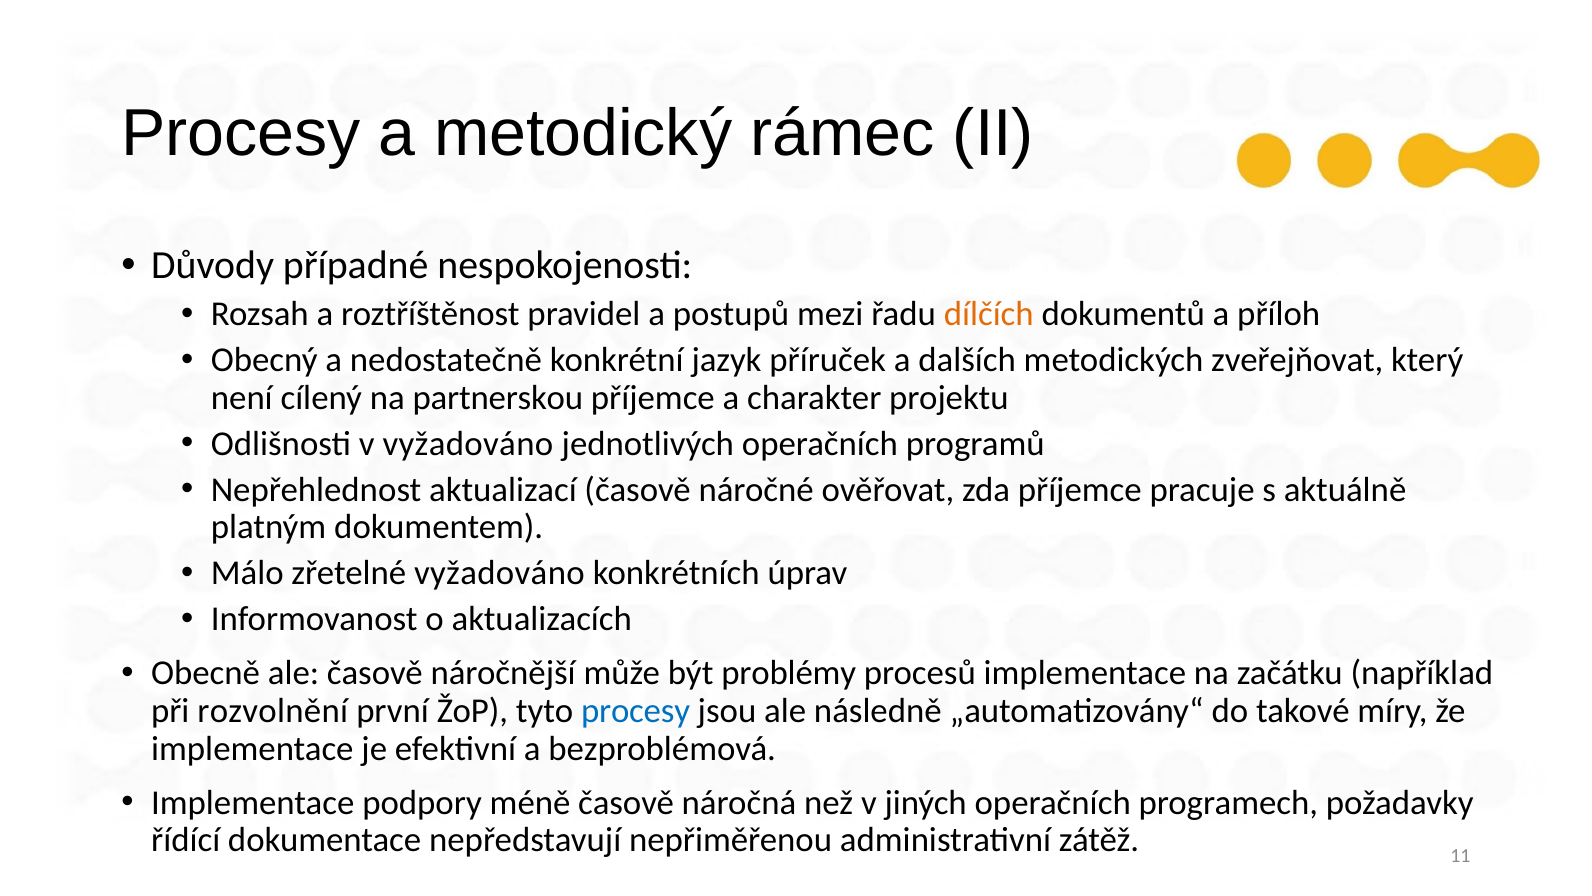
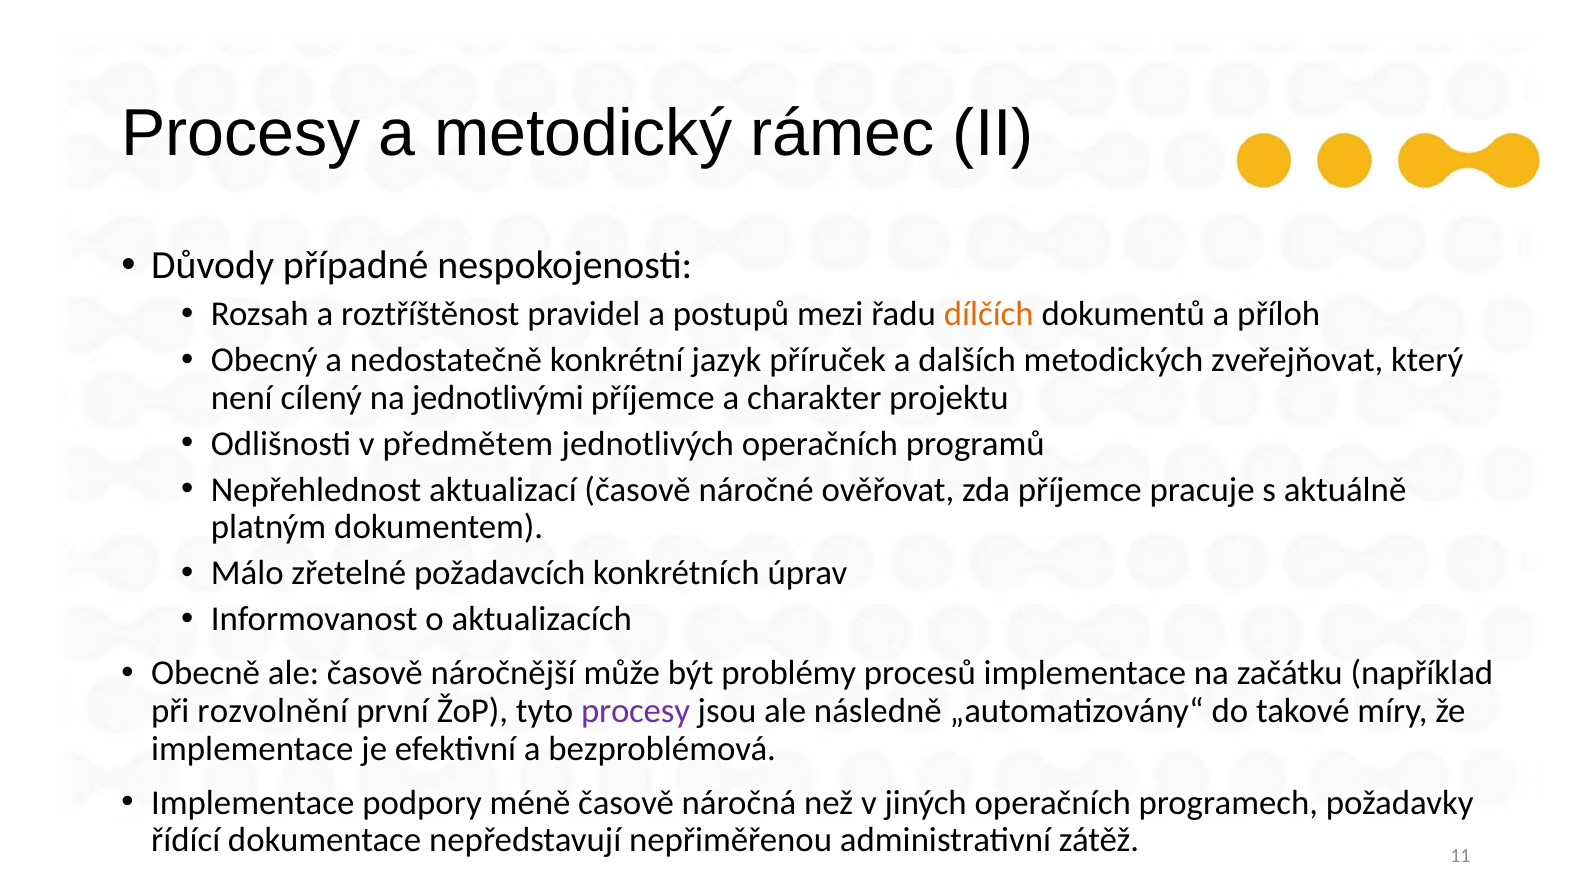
partnerskou: partnerskou -> jednotlivými (498, 398)
v vyžadováno: vyžadováno -> předmětem (468, 444)
zřetelné vyžadováno: vyžadováno -> požadavcích (500, 573)
procesy colour: blue -> purple (636, 711)
